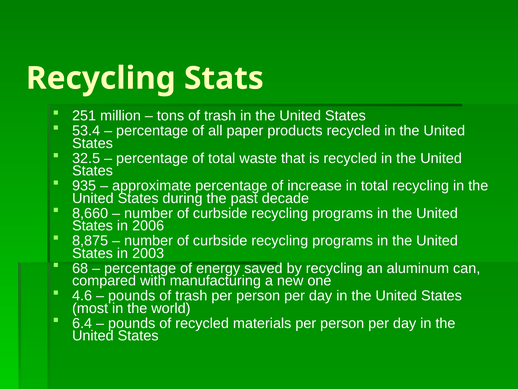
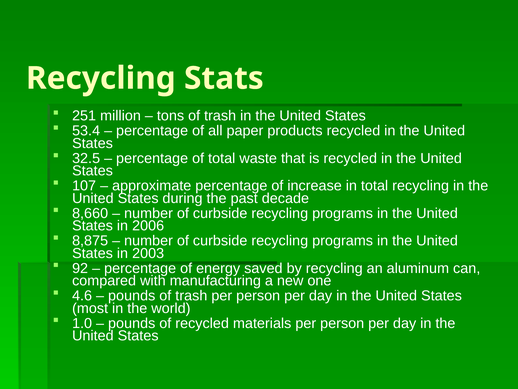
935: 935 -> 107 (84, 186)
68: 68 -> 92 (80, 268)
6.4: 6.4 -> 1.0 (82, 323)
